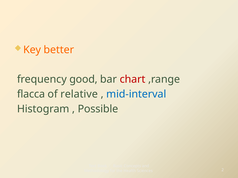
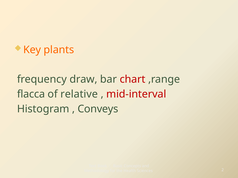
better: better -> plants (59, 50)
good: good -> draw (83, 80)
mid-interval colour: blue -> red (136, 94)
Possible: Possible -> Conveys (98, 109)
